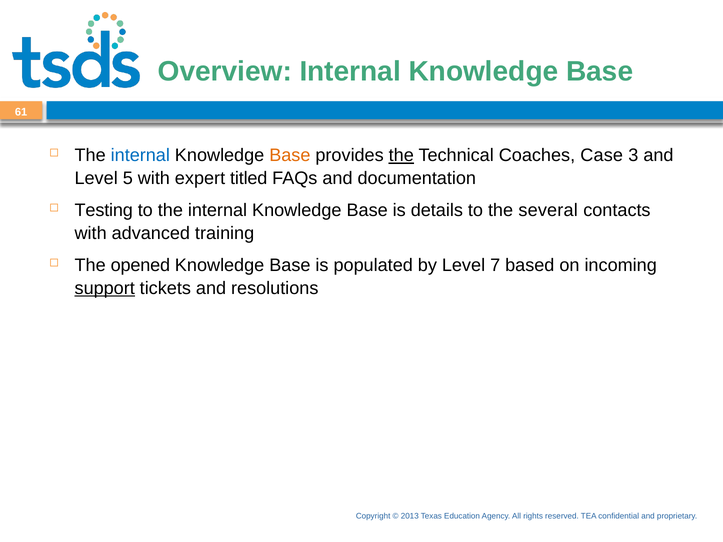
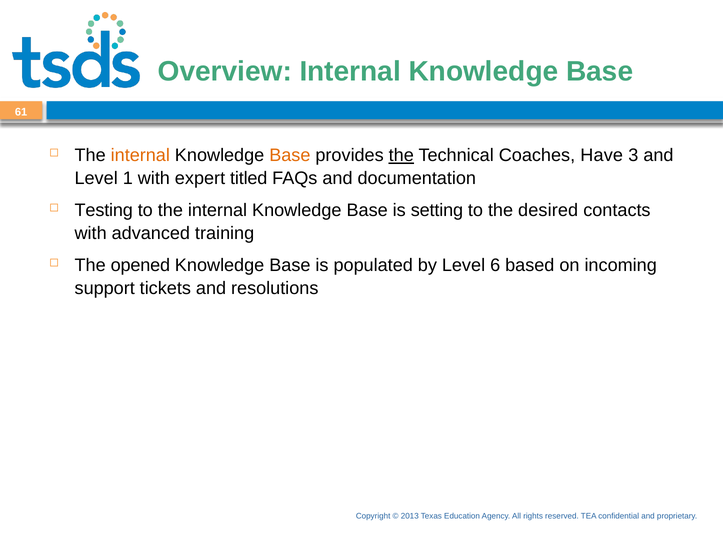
internal colour: blue -> orange (140, 156)
Case: Case -> Have (602, 156)
5: 5 -> 1 (128, 178)
details: details -> setting (437, 211)
several: several -> desired (548, 211)
7: 7 -> 6 (495, 266)
support underline: present -> none (105, 288)
